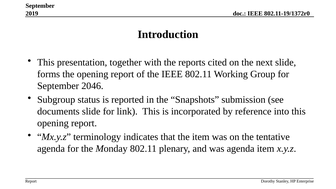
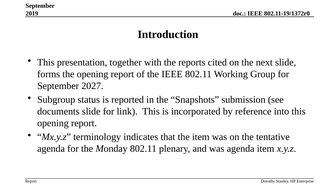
2046: 2046 -> 2027 (92, 86)
